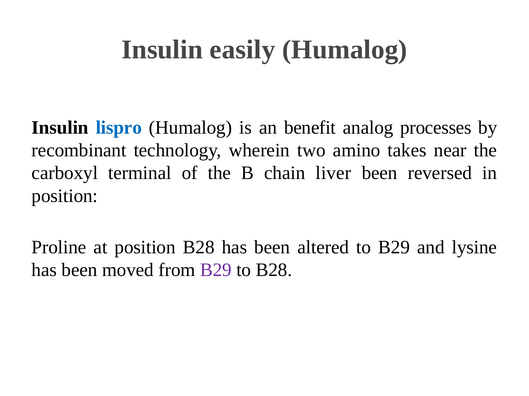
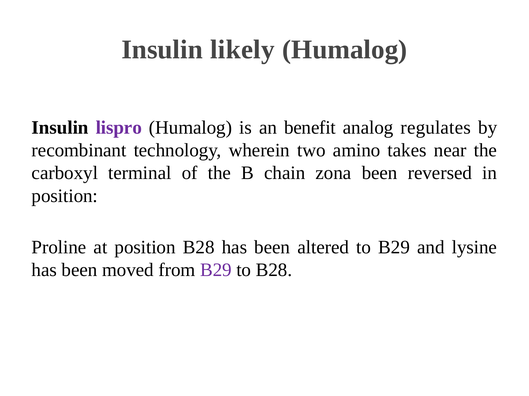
easily: easily -> likely (242, 50)
lispro colour: blue -> purple (119, 128)
processes: processes -> regulates (436, 128)
liver: liver -> zona (333, 173)
